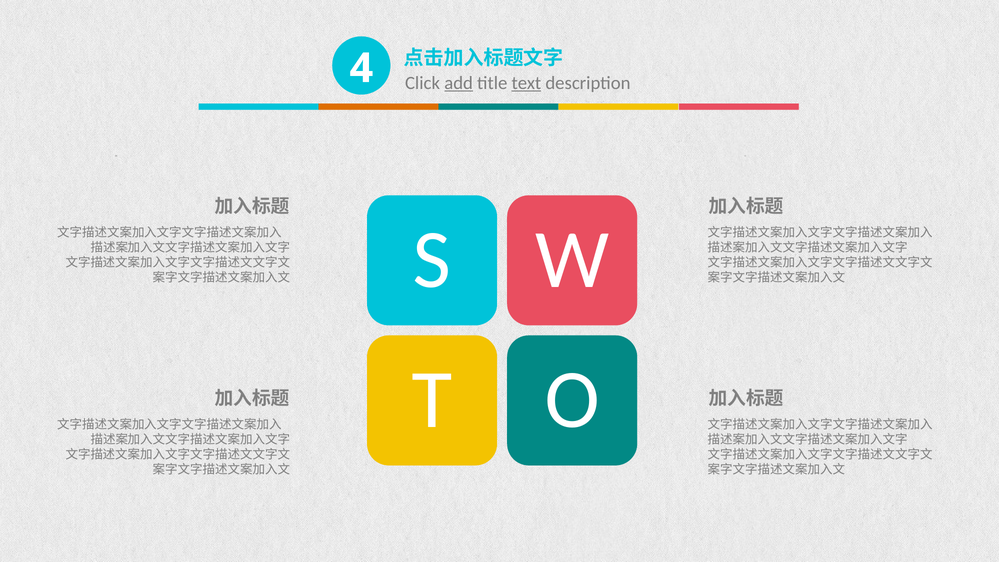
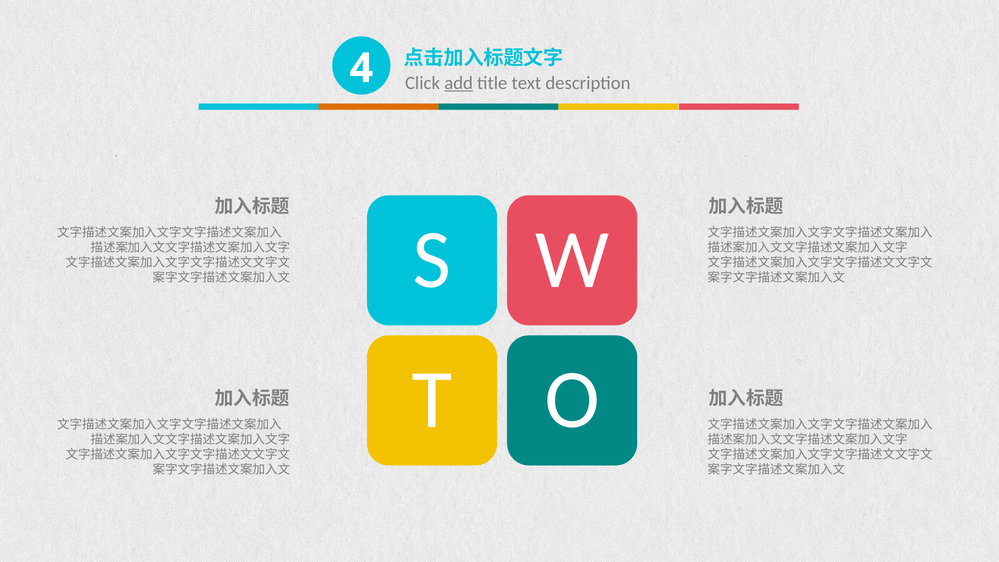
text underline: present -> none (526, 83)
